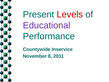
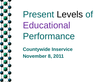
Levels colour: red -> black (70, 14)
